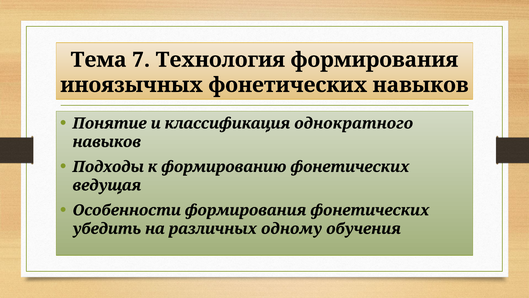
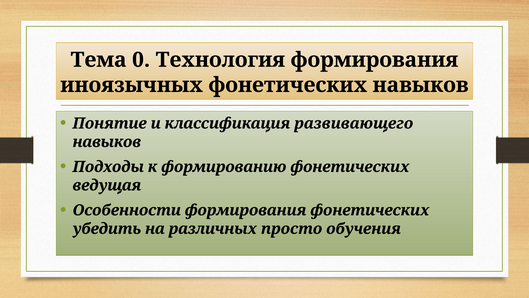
7: 7 -> 0 (141, 60)
однократного: однократного -> развивающего (354, 123)
одному: одному -> просто (292, 228)
